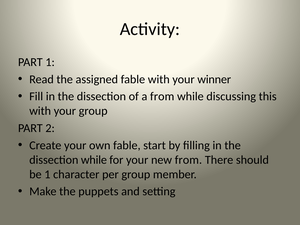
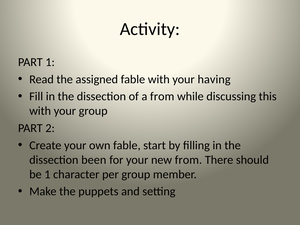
winner: winner -> having (214, 79)
dissection while: while -> been (94, 160)
